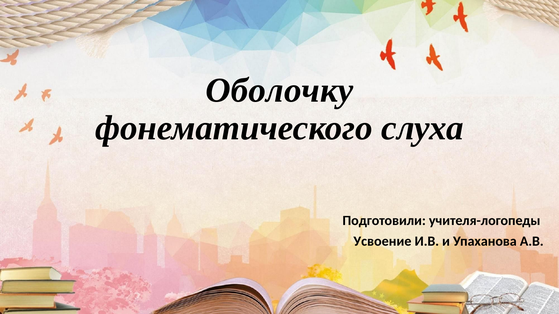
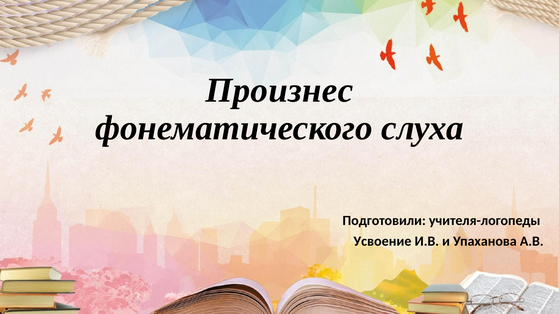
Оболочку: Оболочку -> Произнес (279, 90)
